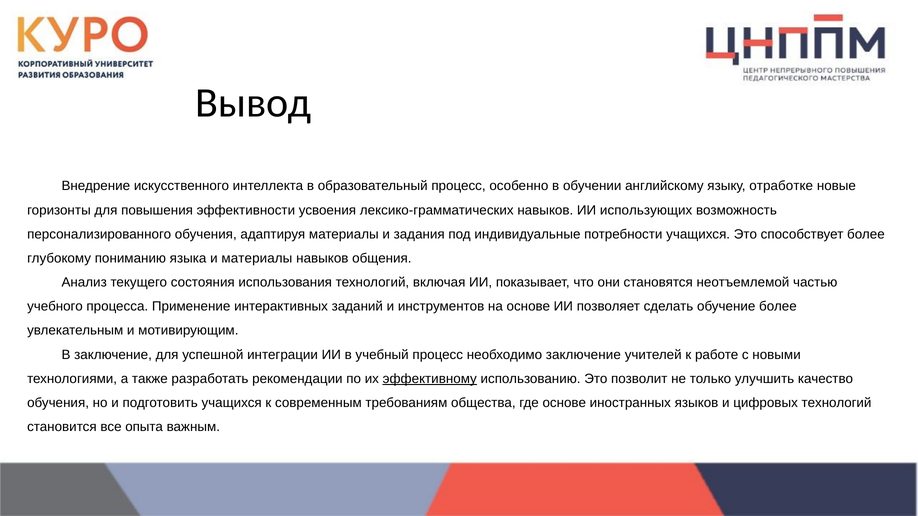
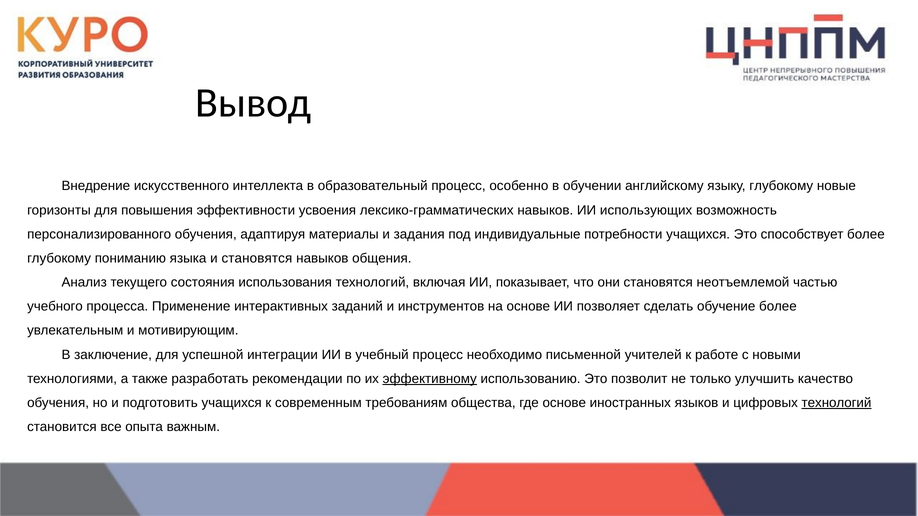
языку отработке: отработке -> глубокому (781, 186)
и материалы: материалы -> становятся (257, 258)
необходимо заключение: заключение -> письменной (583, 355)
технологий underline: none -> present (837, 403)
